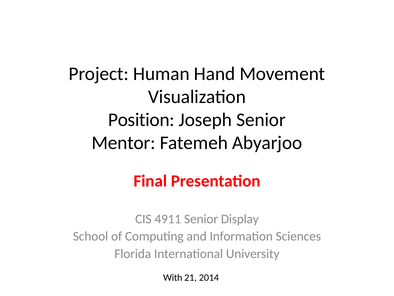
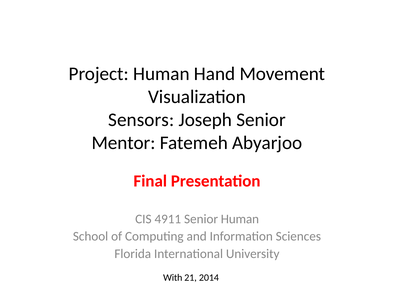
Position: Position -> Sensors (141, 120)
Senior Display: Display -> Human (240, 219)
